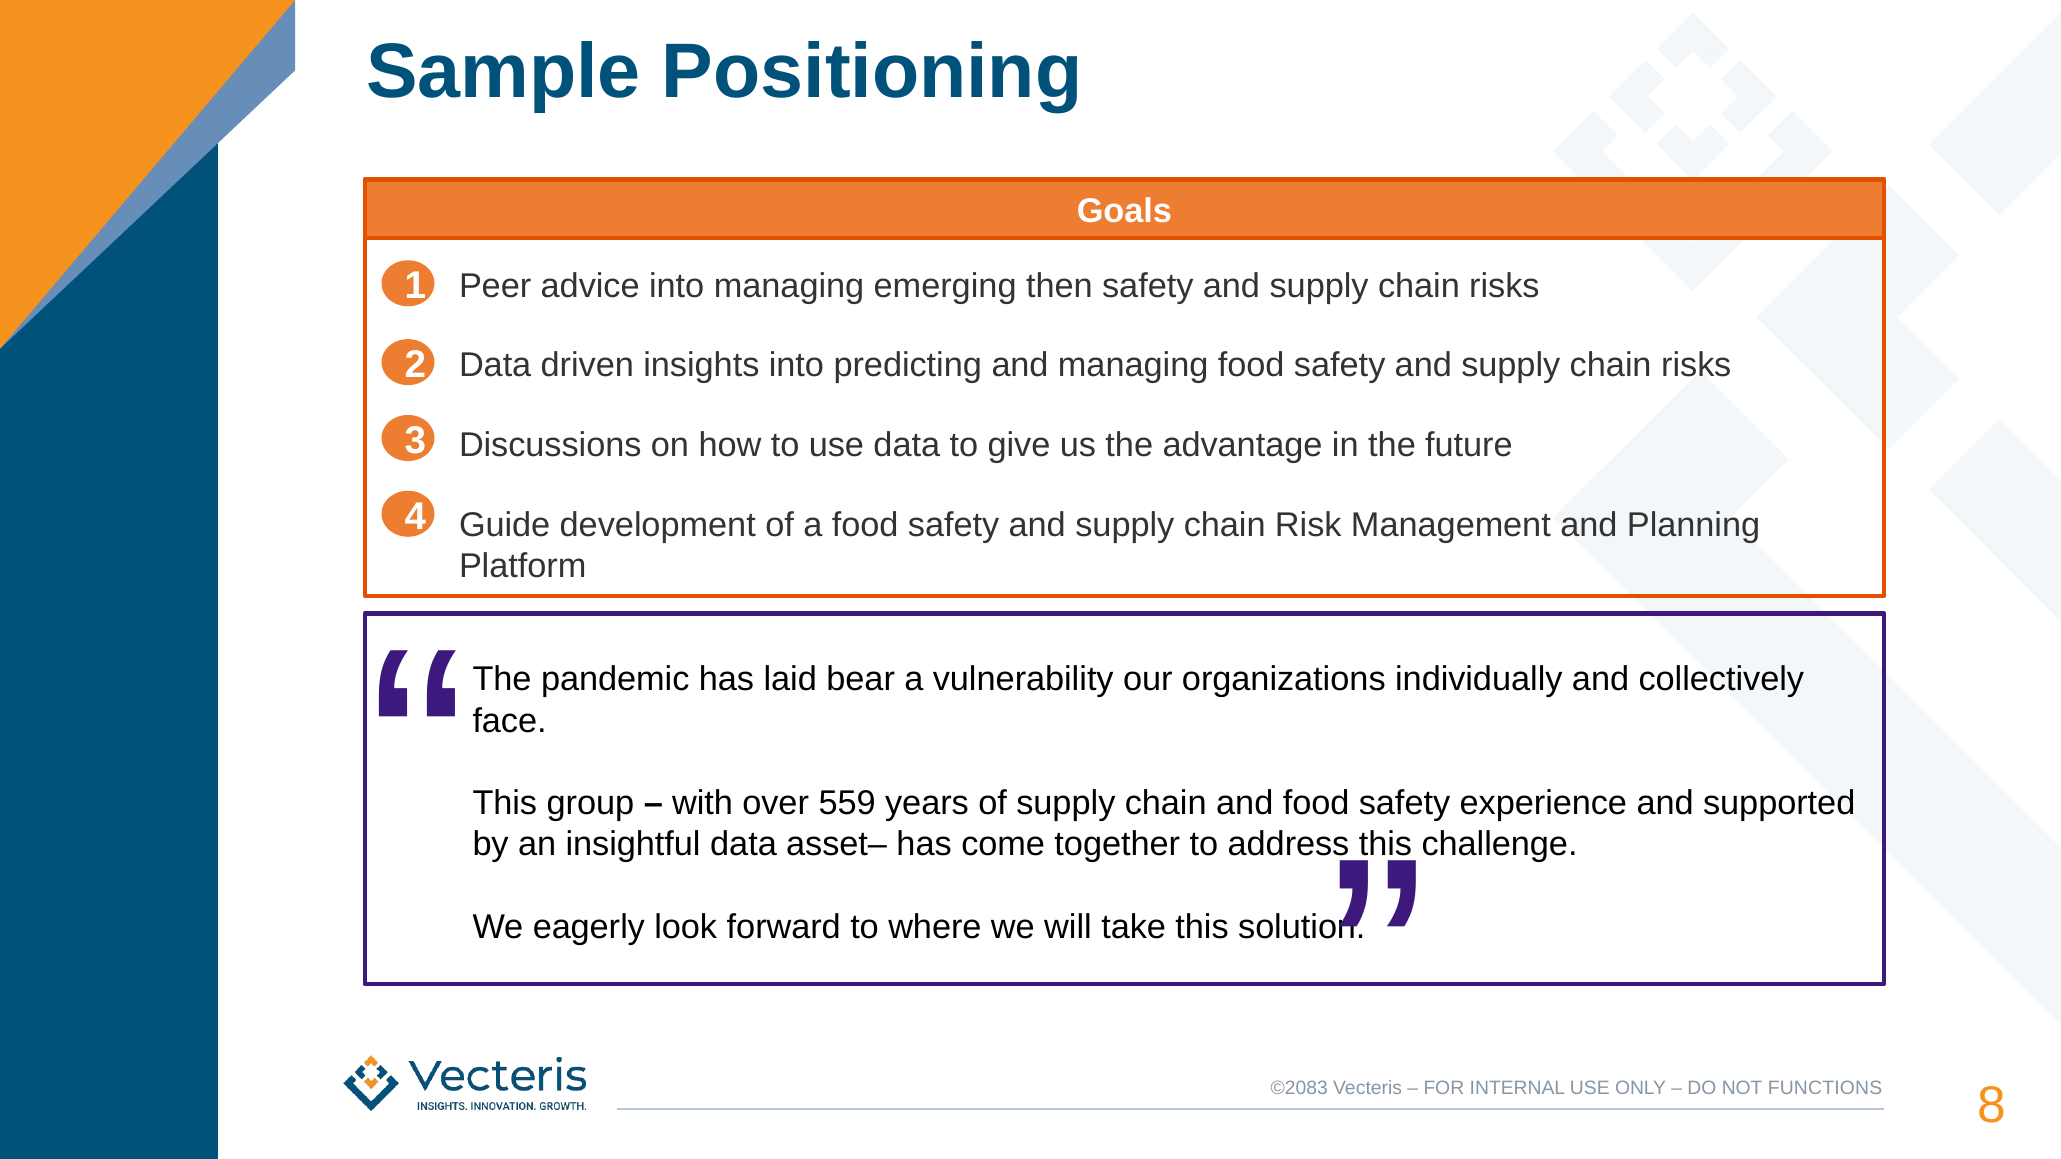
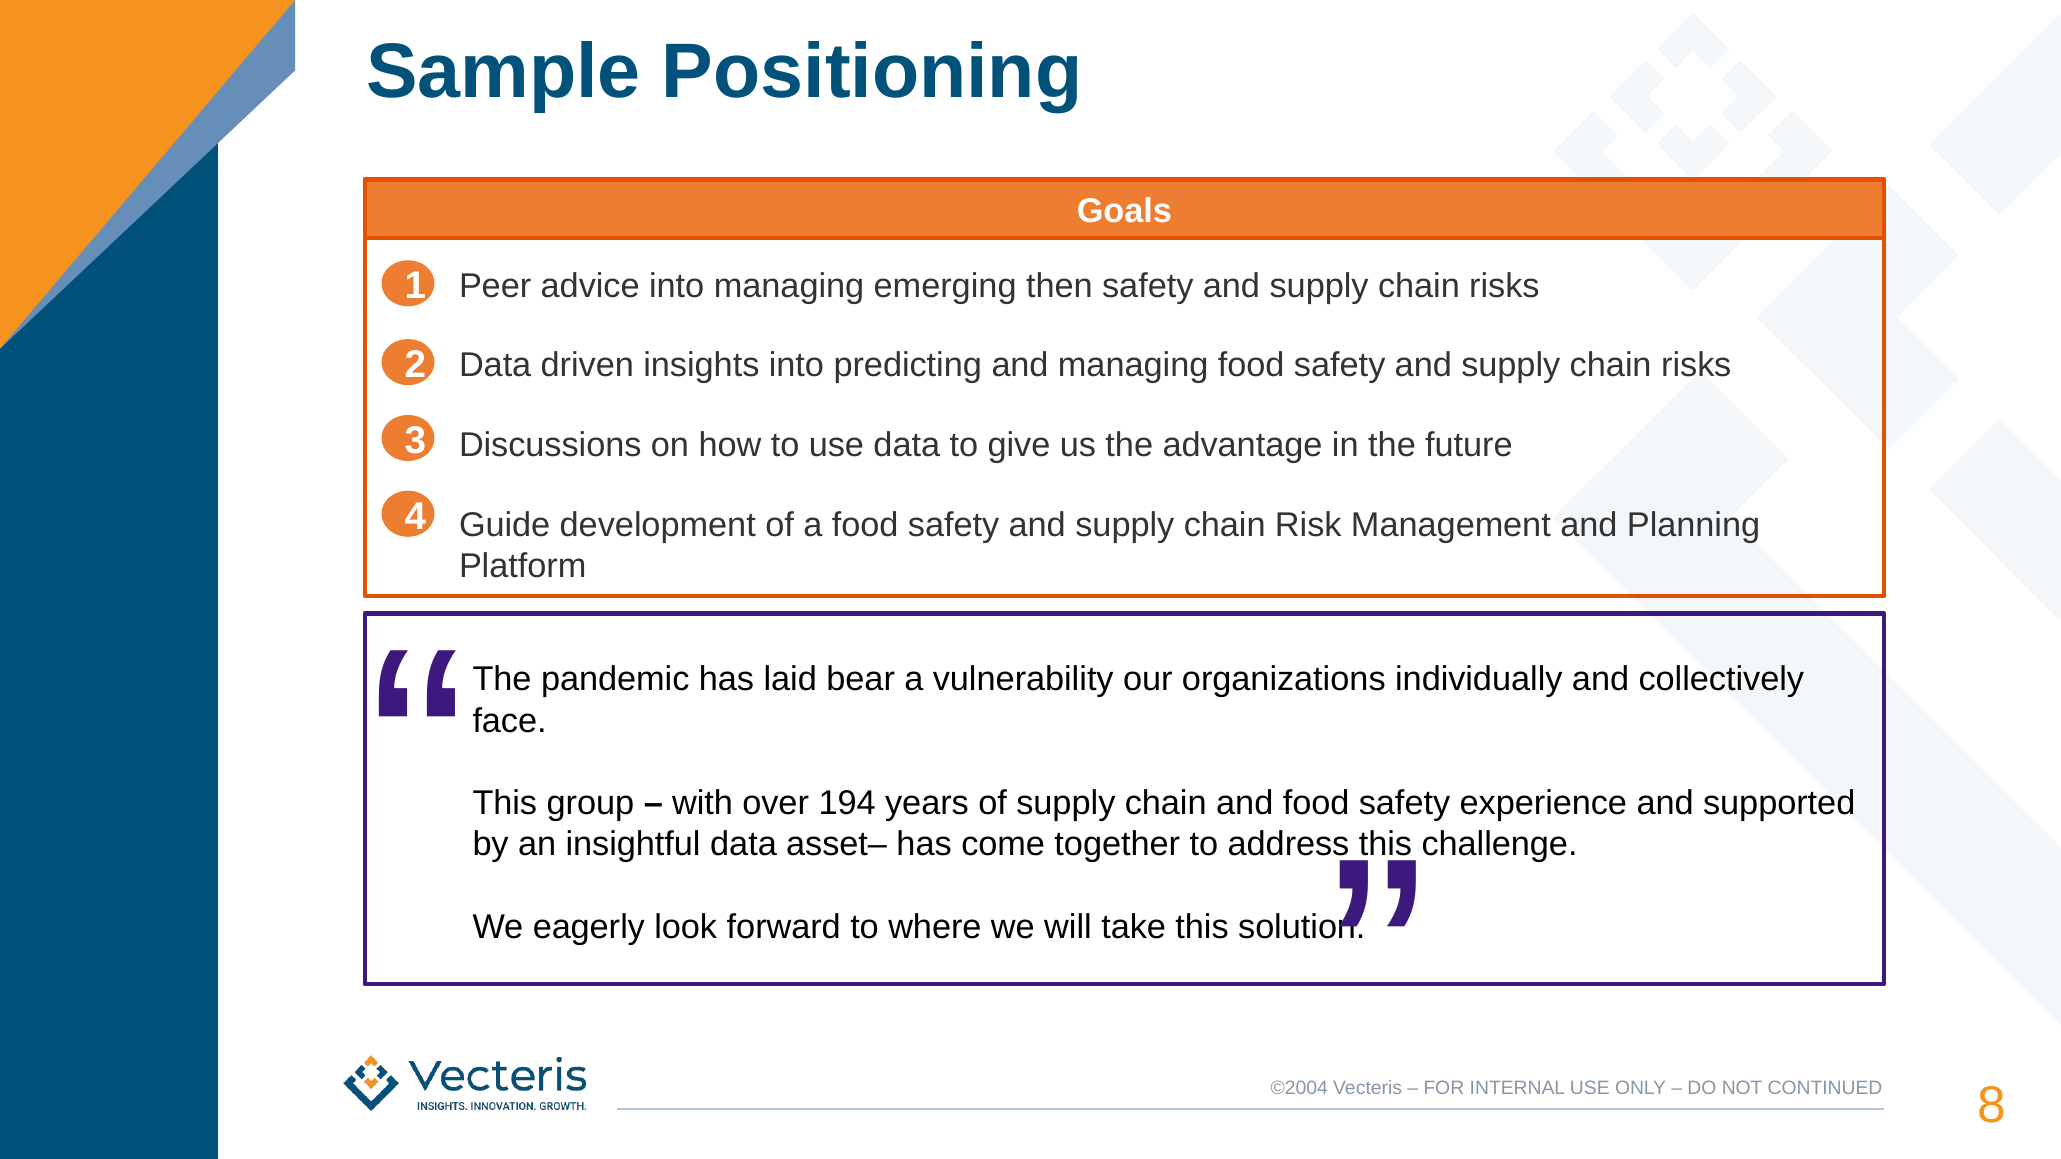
559: 559 -> 194 (847, 803)
©2083: ©2083 -> ©2004 (1299, 1088)
FUNCTIONS: FUNCTIONS -> CONTINUED (1825, 1088)
